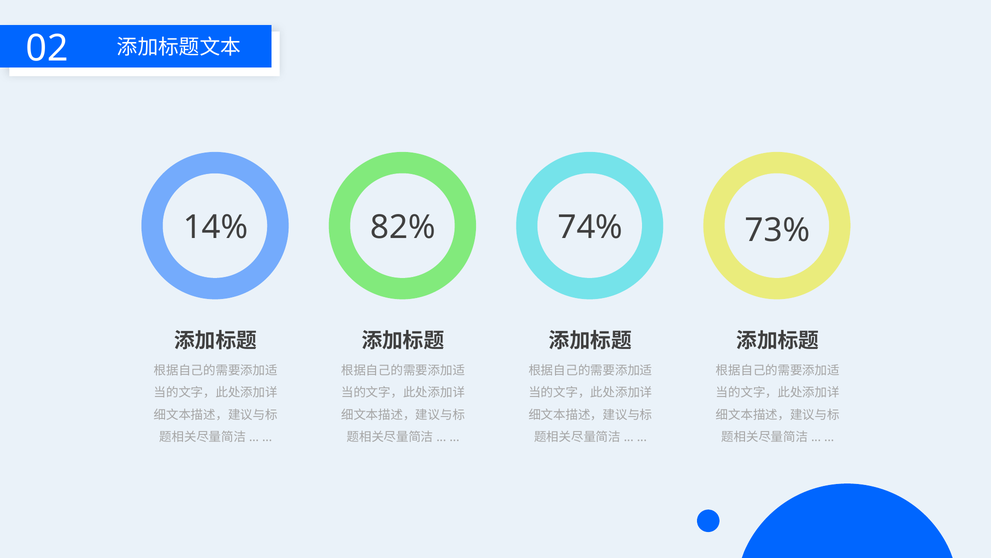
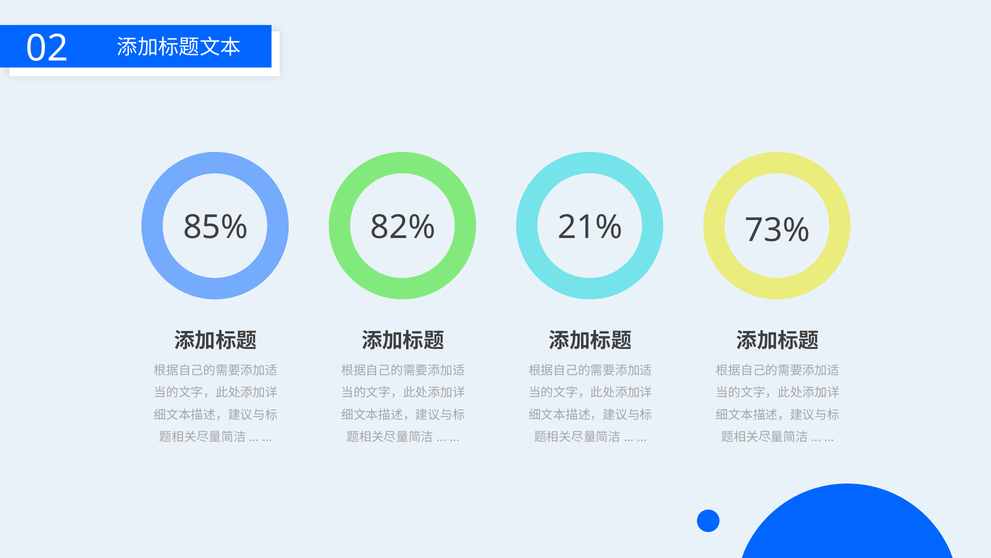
14%: 14% -> 85% (216, 227)
74%: 74% -> 21% (590, 227)
